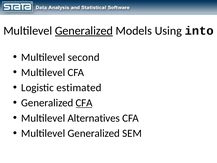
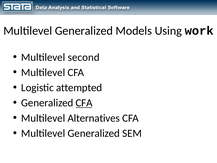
Generalized underline: present -> none (84, 31)
into: into -> work (199, 31)
estimated: estimated -> attempted (79, 88)
